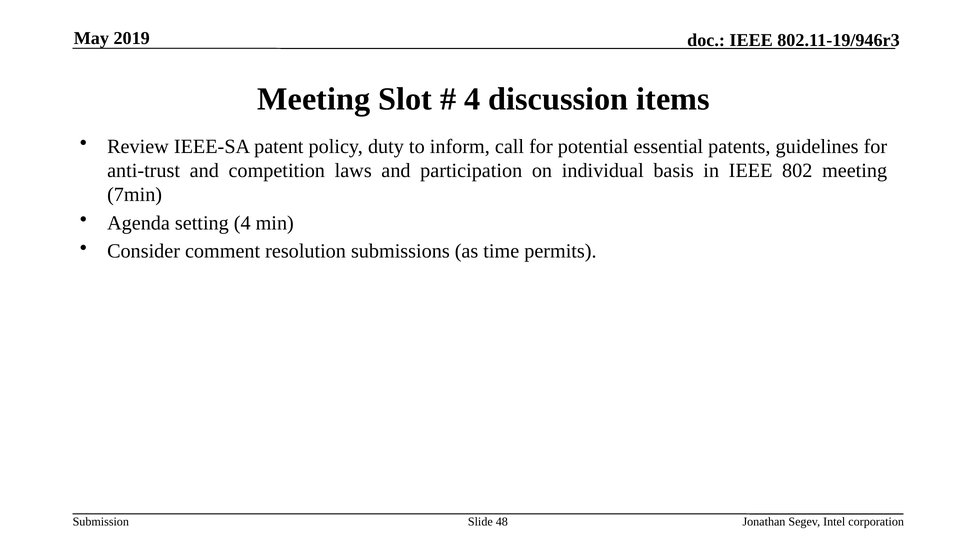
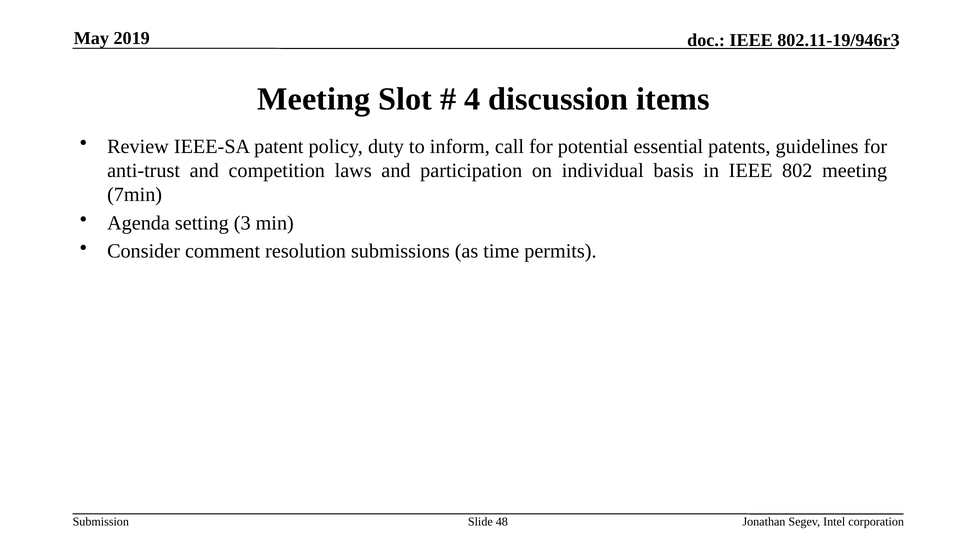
setting 4: 4 -> 3 (242, 223)
